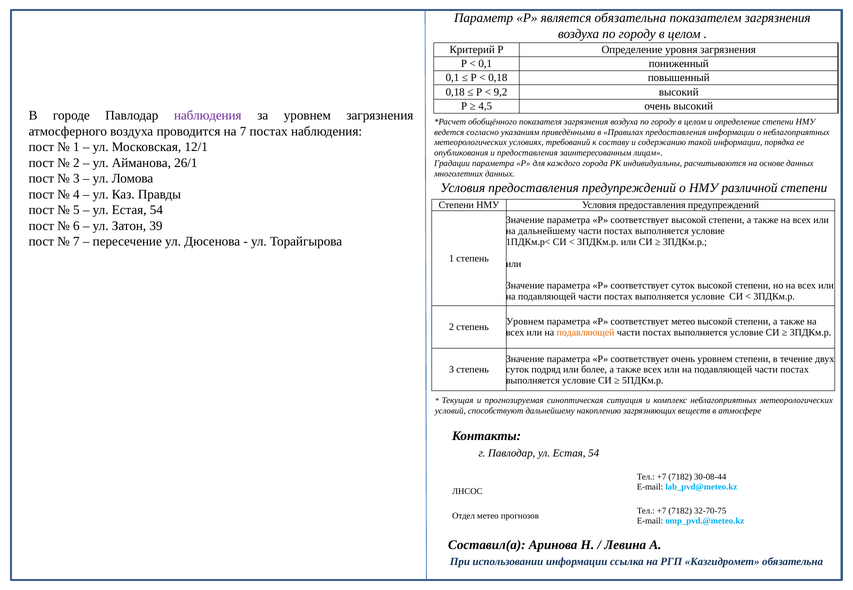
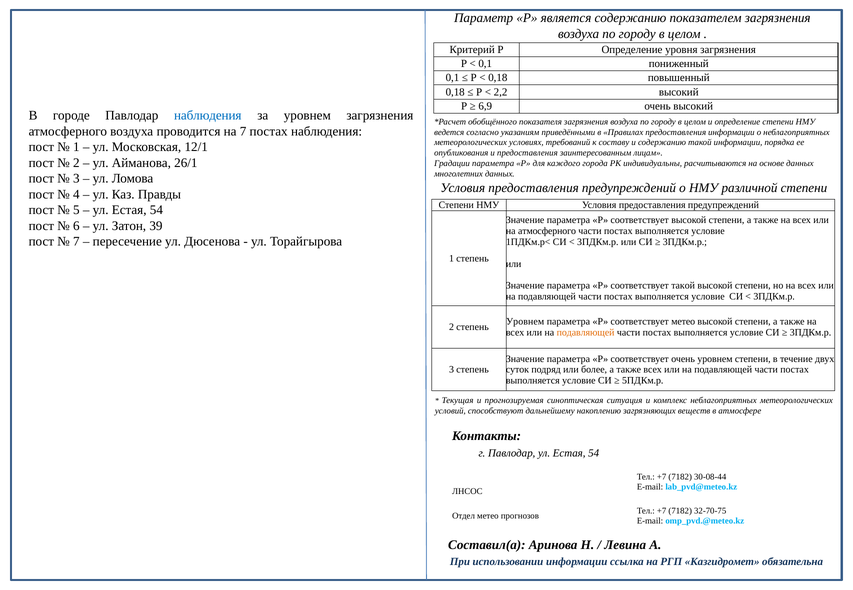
является обязательна: обязательна -> содержанию (630, 18)
9,2: 9,2 -> 2,2 (501, 92)
4,5: 4,5 -> 6,9 (485, 106)
наблюдения colour: purple -> blue (208, 116)
на дальнейшему: дальнейшему -> атмосферного (547, 231)
соответствует суток: суток -> такой (683, 286)
